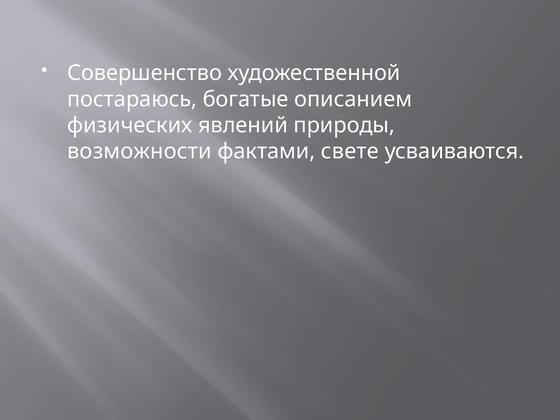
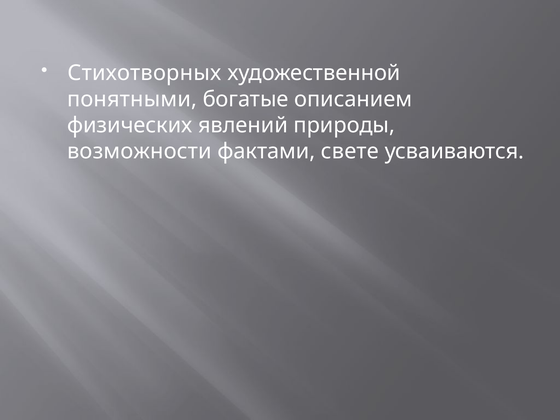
Совершенство: Совершенство -> Стихотворных (144, 73)
постараюсь: постараюсь -> понятными (132, 99)
